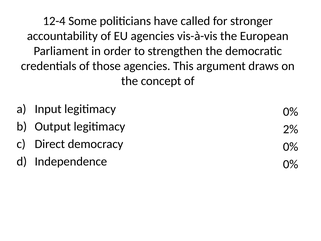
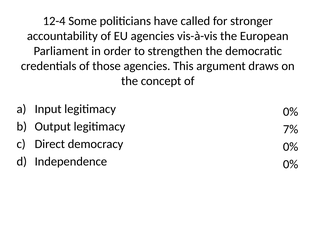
2%: 2% -> 7% (291, 129)
